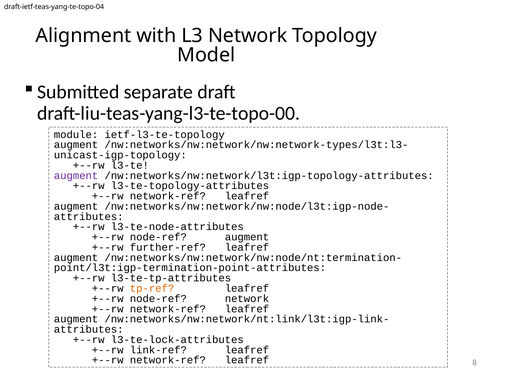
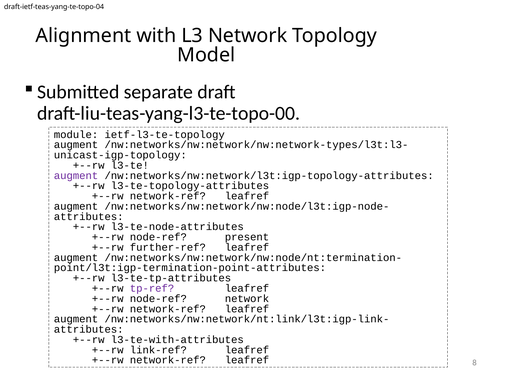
node-ref augment: augment -> present (247, 237)
tp-ref colour: orange -> purple (152, 289)
l3-te-lock-attributes: l3-te-lock-attributes -> l3-te-with-attributes (177, 340)
